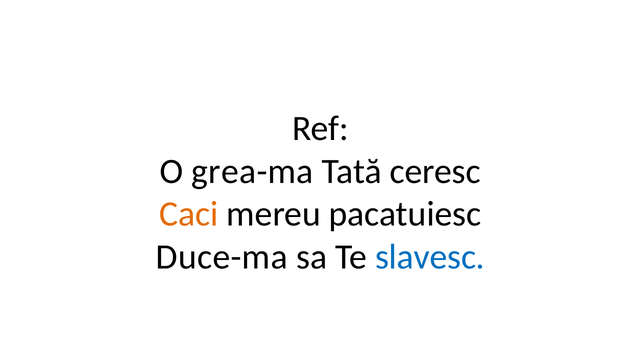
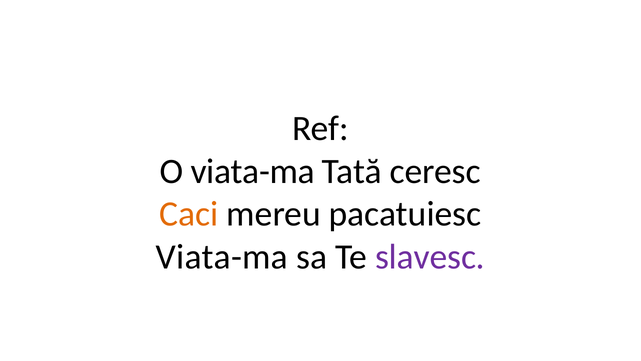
O grea-ma: grea-ma -> viata-ma (253, 171)
Duce-ma: Duce-ma -> Viata-ma (222, 256)
slavesc colour: blue -> purple (430, 256)
